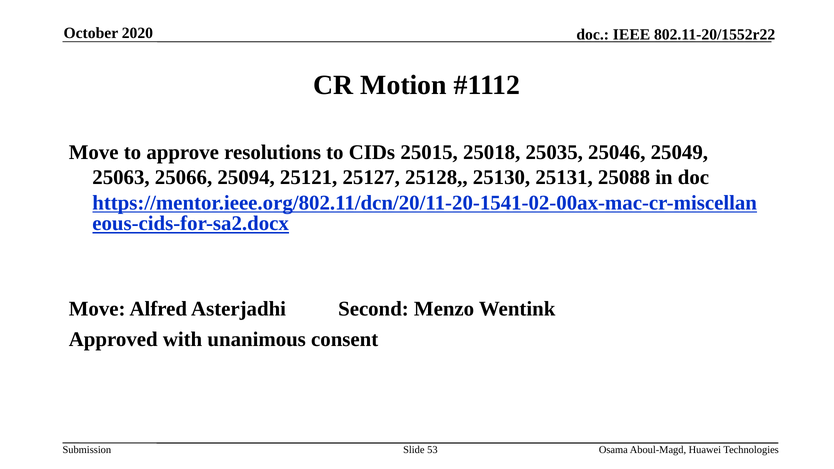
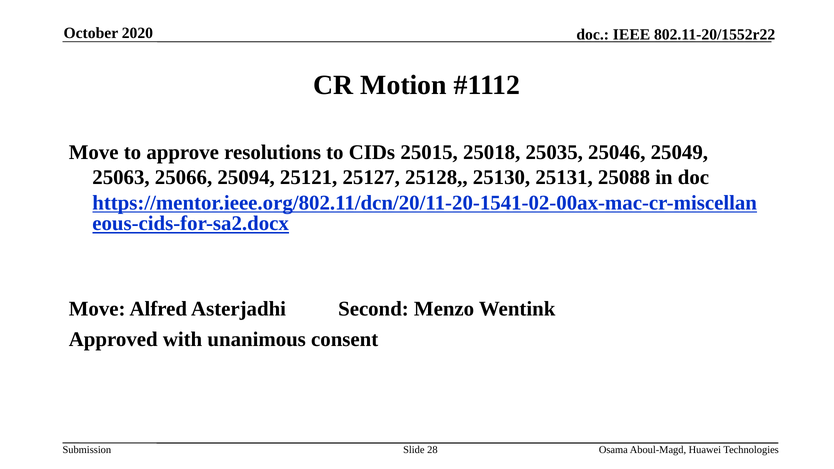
53: 53 -> 28 (432, 450)
